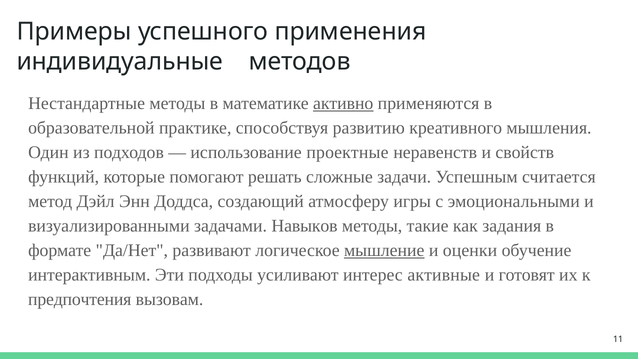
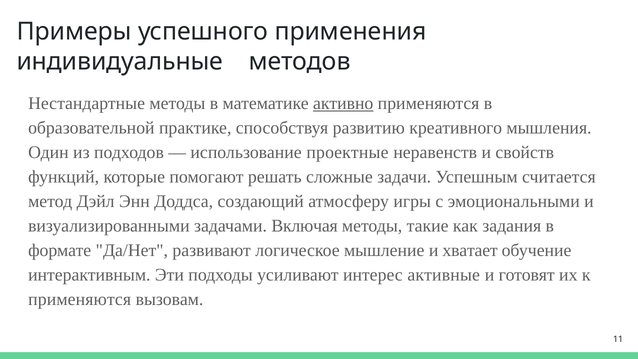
Навыков: Навыков -> Включая (305, 226)
мышление underline: present -> none (384, 250)
оценки: оценки -> хватает (470, 250)
предпочтения: предпочтения -> применяются (80, 299)
